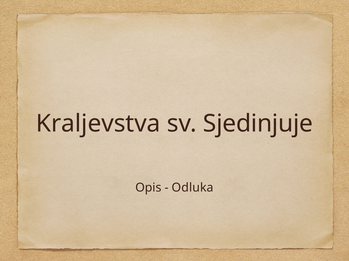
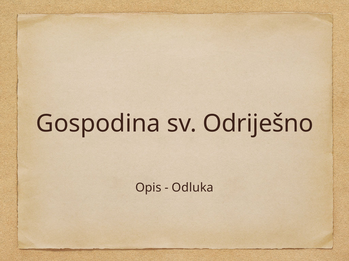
Kraljevstva: Kraljevstva -> Gospodina (98, 124)
Sjedinjuje: Sjedinjuje -> Odriješno (258, 124)
